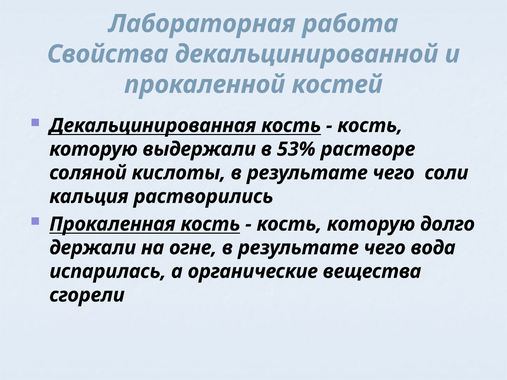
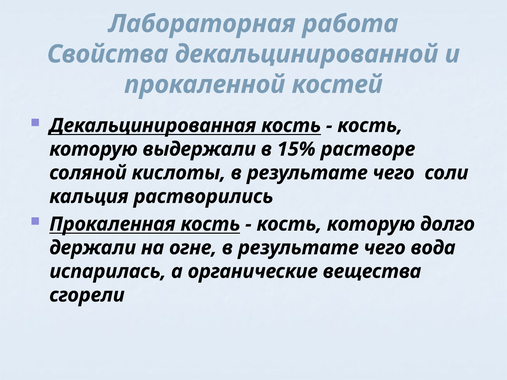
53%: 53% -> 15% (296, 149)
